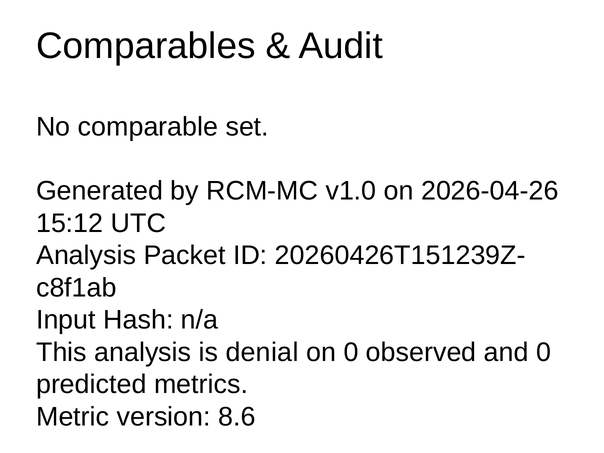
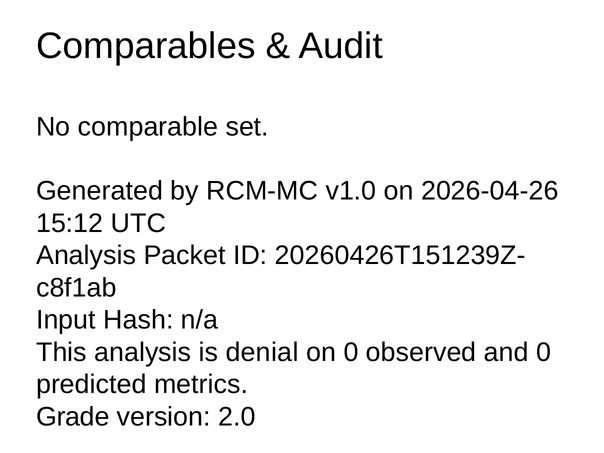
Metric: Metric -> Grade (73, 417)
8.6: 8.6 -> 2.0 (237, 417)
